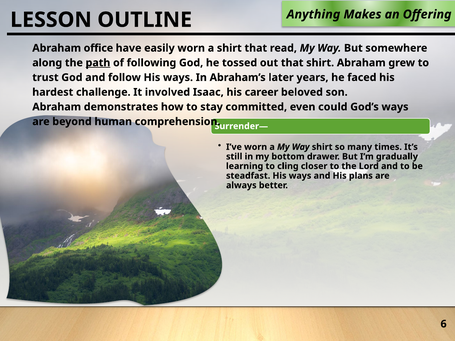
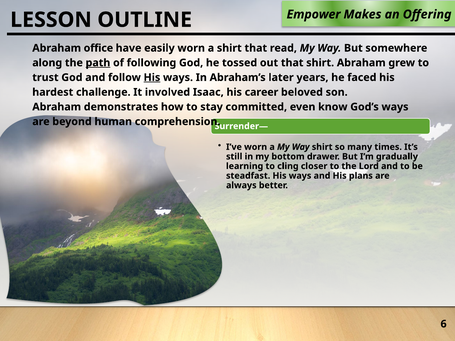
Anything: Anything -> Empower (314, 14)
His underline: none -> present (152, 78)
could: could -> know (333, 107)
